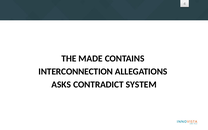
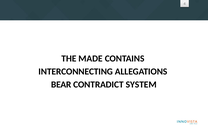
INTERCONNECTION: INTERCONNECTION -> INTERCONNECTING (76, 72)
ASKS: ASKS -> BEAR (61, 84)
